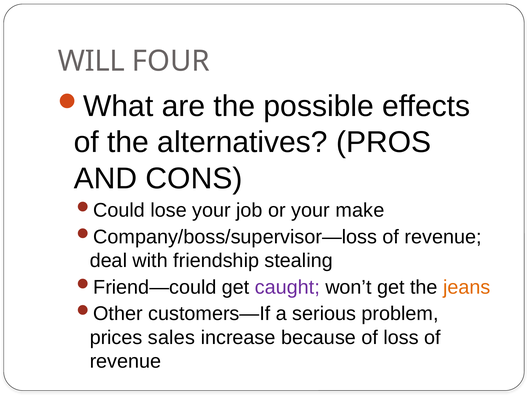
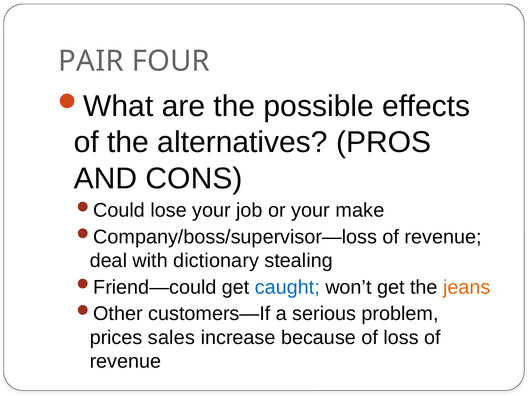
WILL: WILL -> PAIR (91, 61)
friendship: friendship -> dictionary (216, 261)
caught colour: purple -> blue (287, 287)
